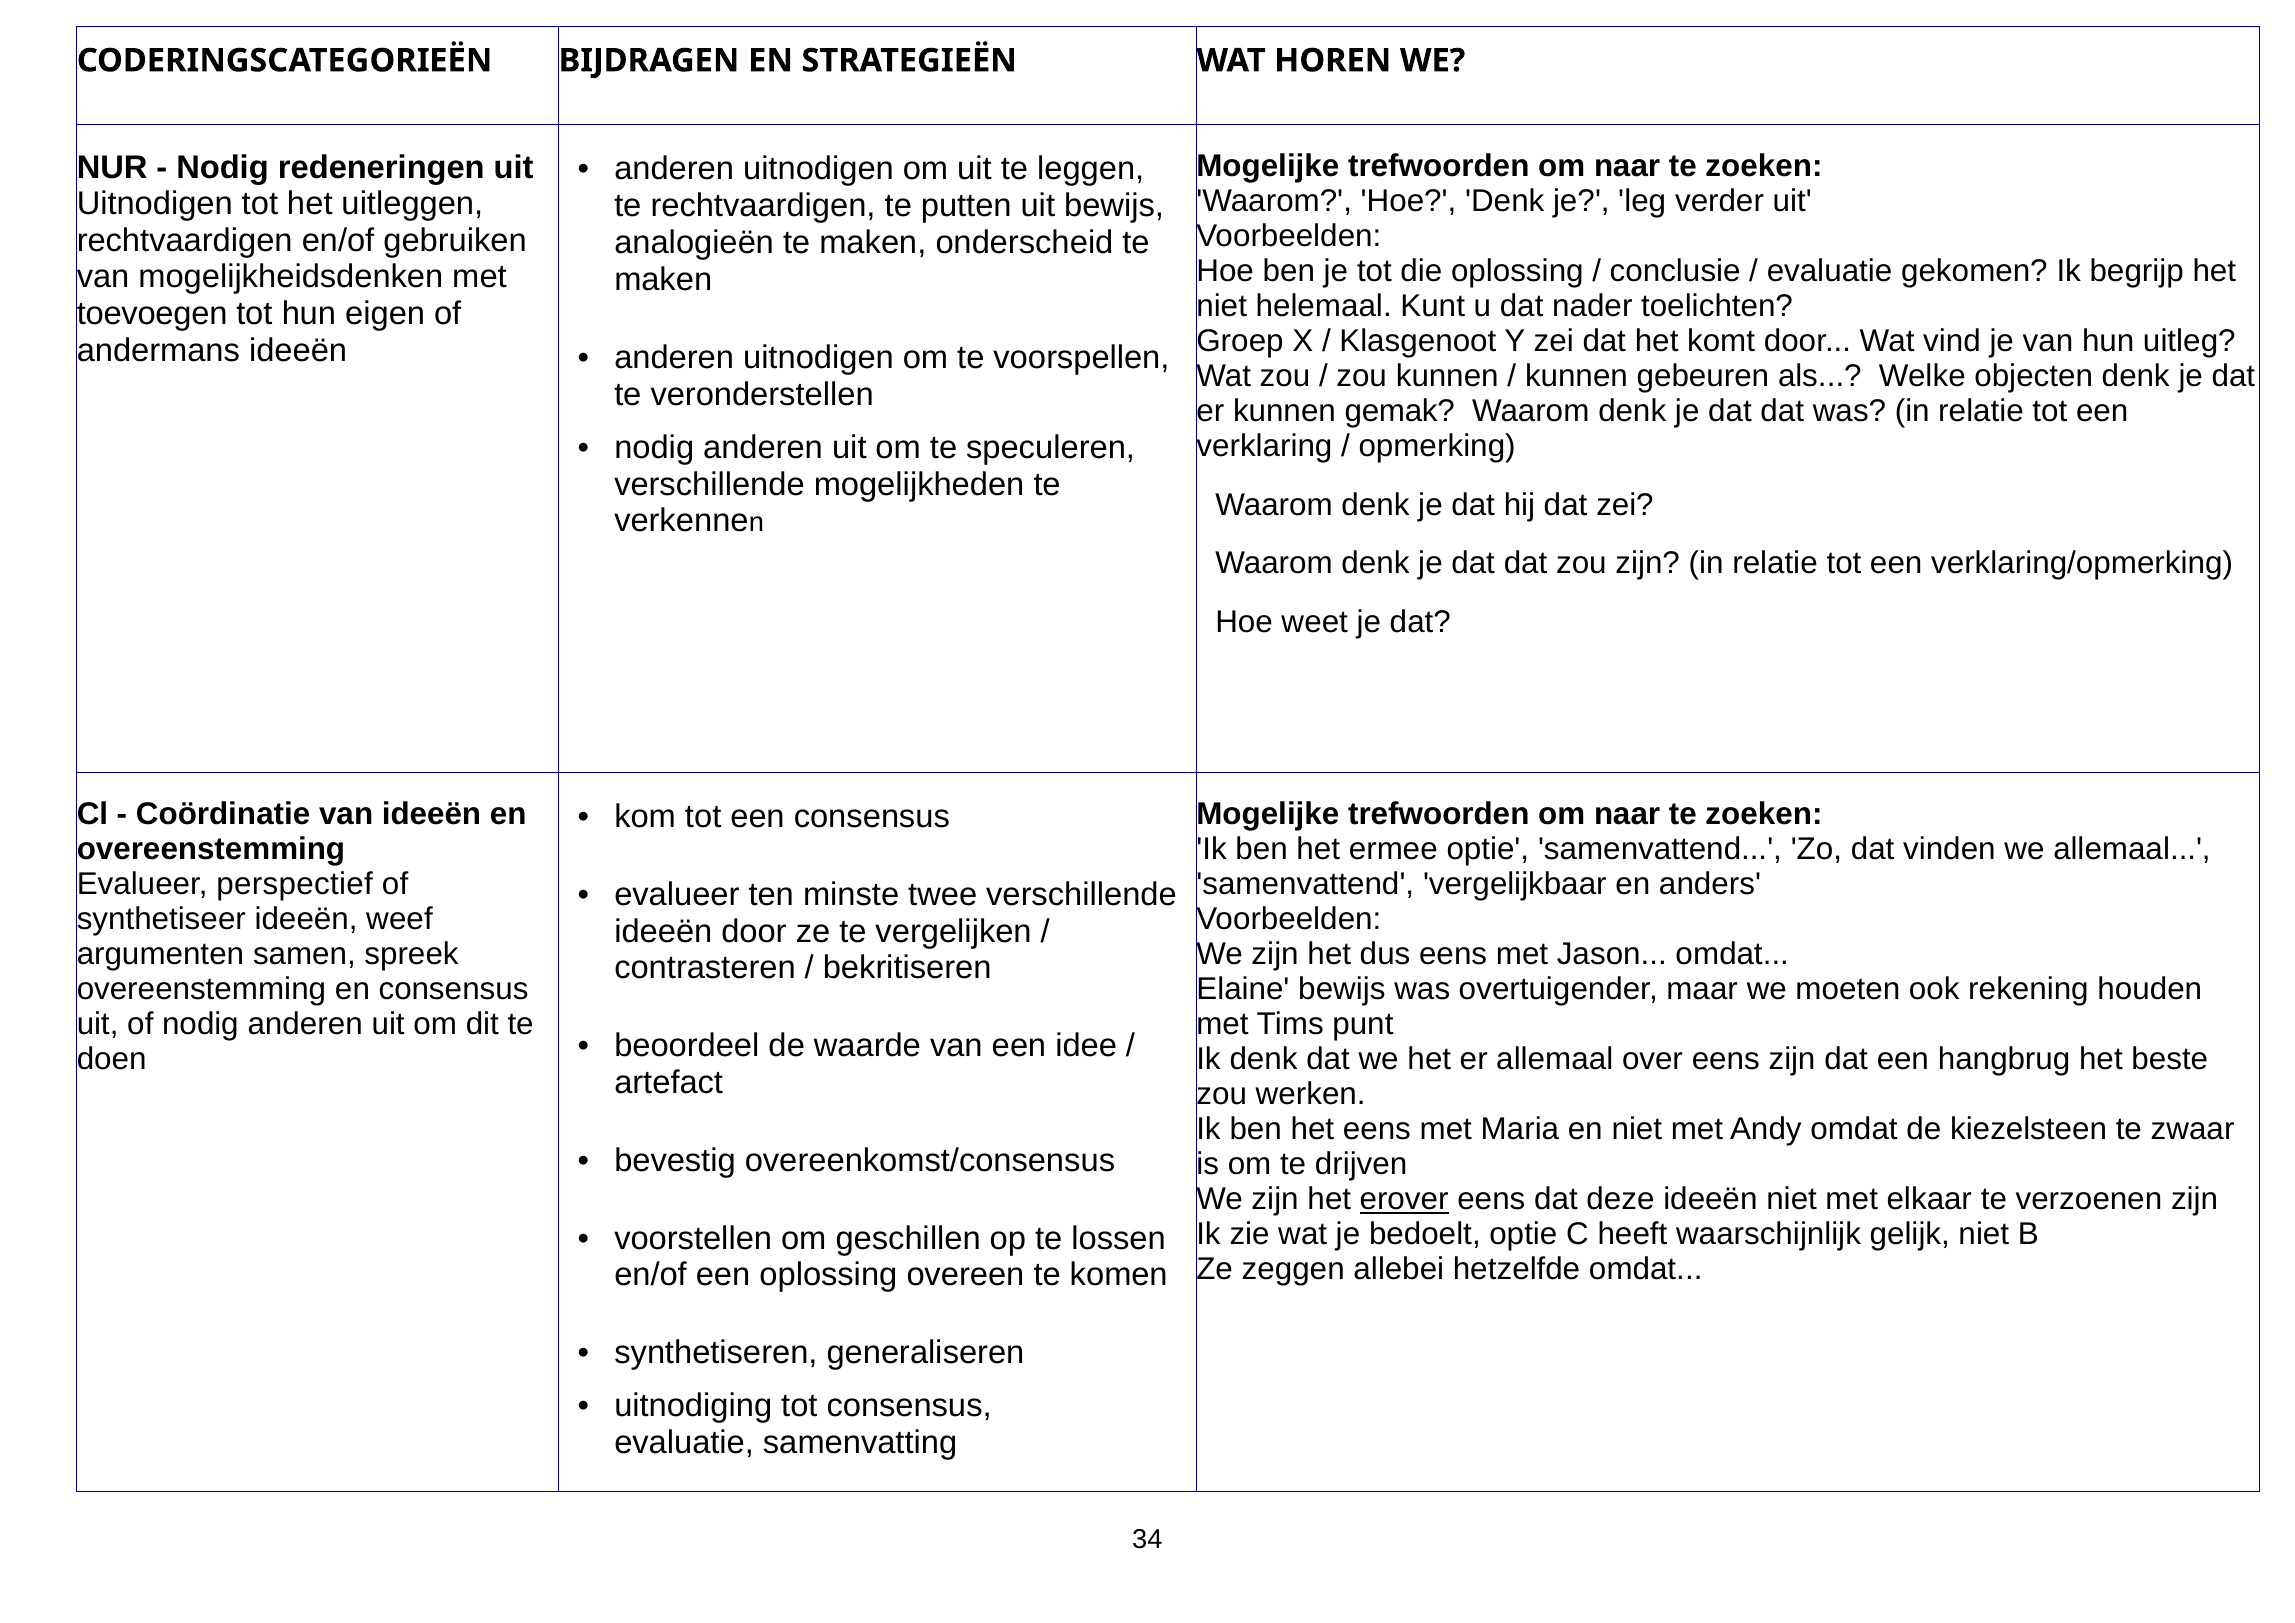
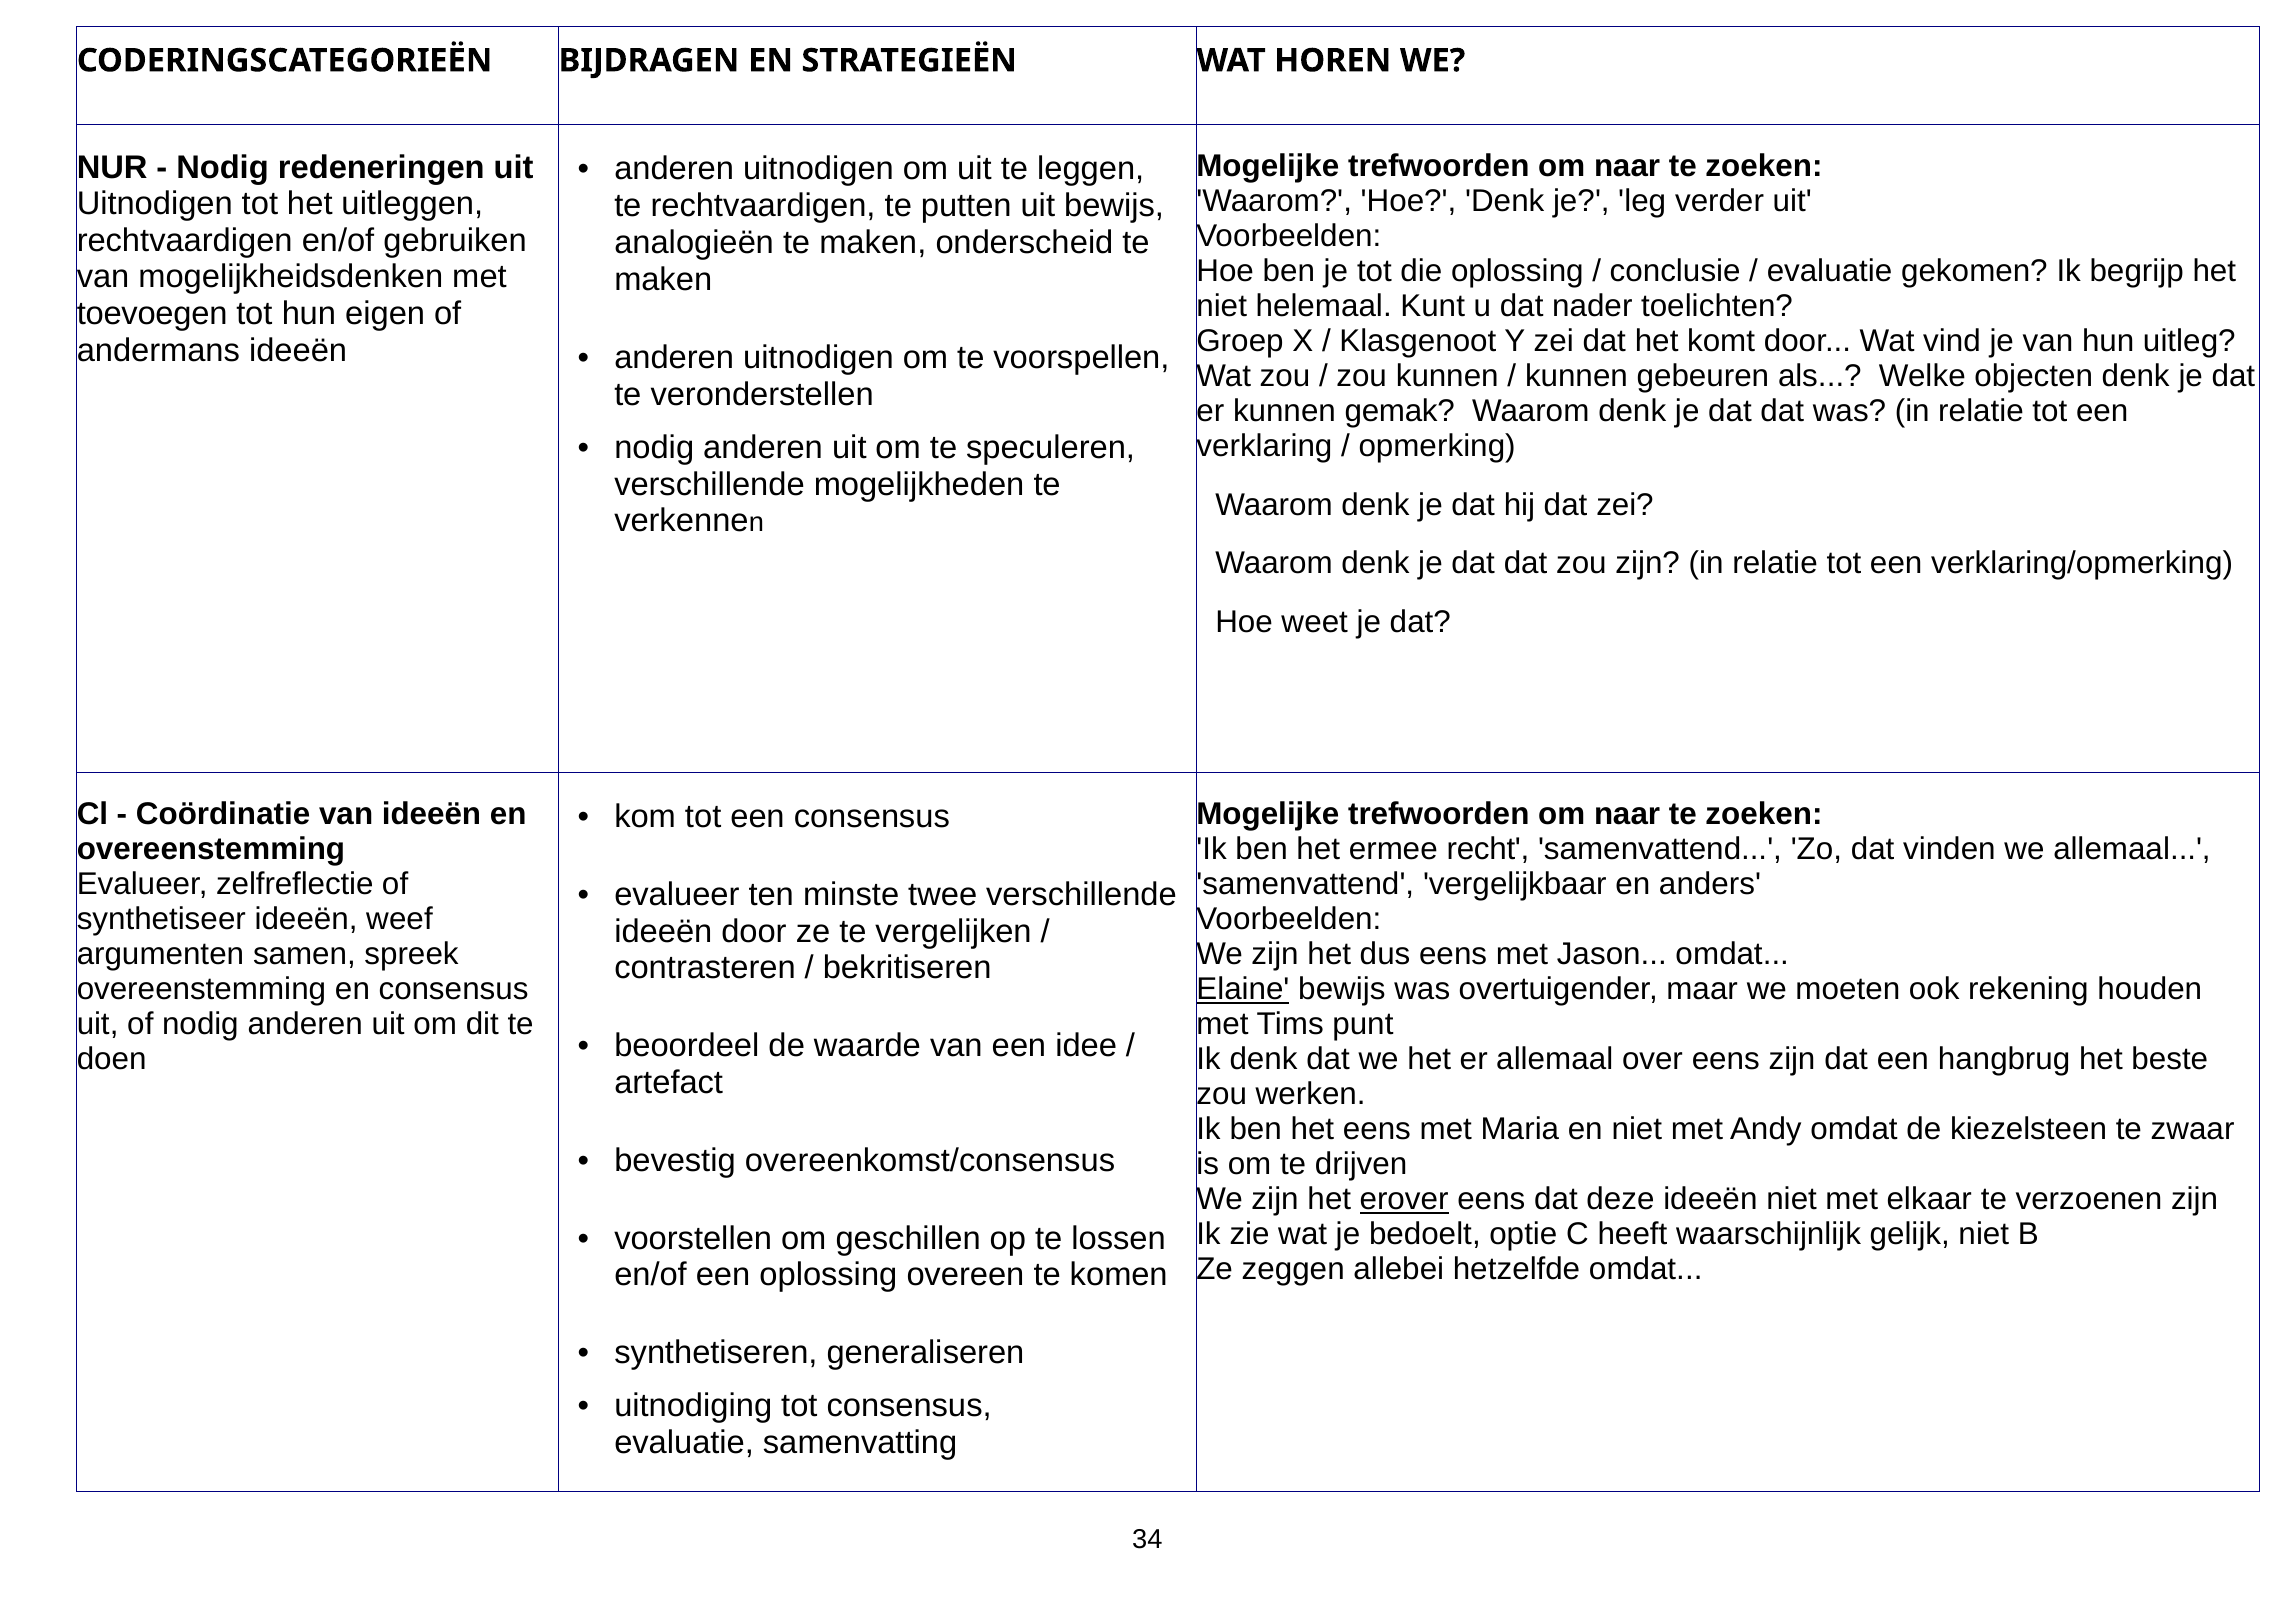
ermee optie: optie -> recht (1488, 850)
perspectief: perspectief -> zelfreflectie (295, 884)
Elaine underline: none -> present (1243, 990)
